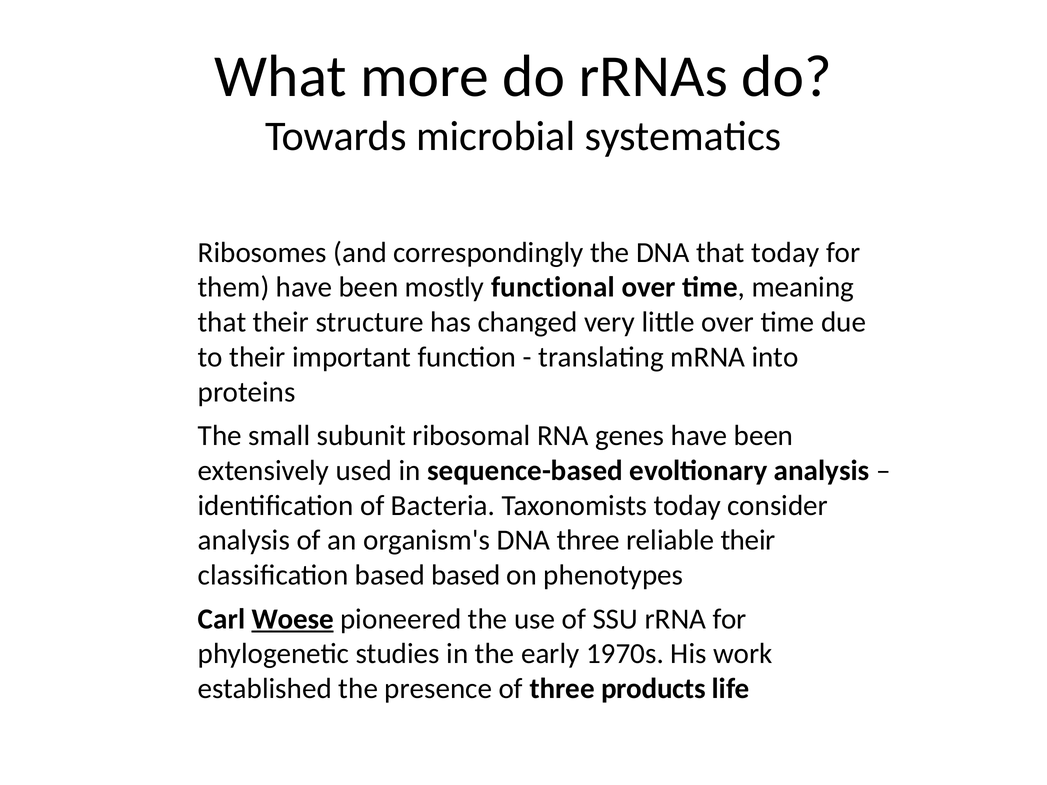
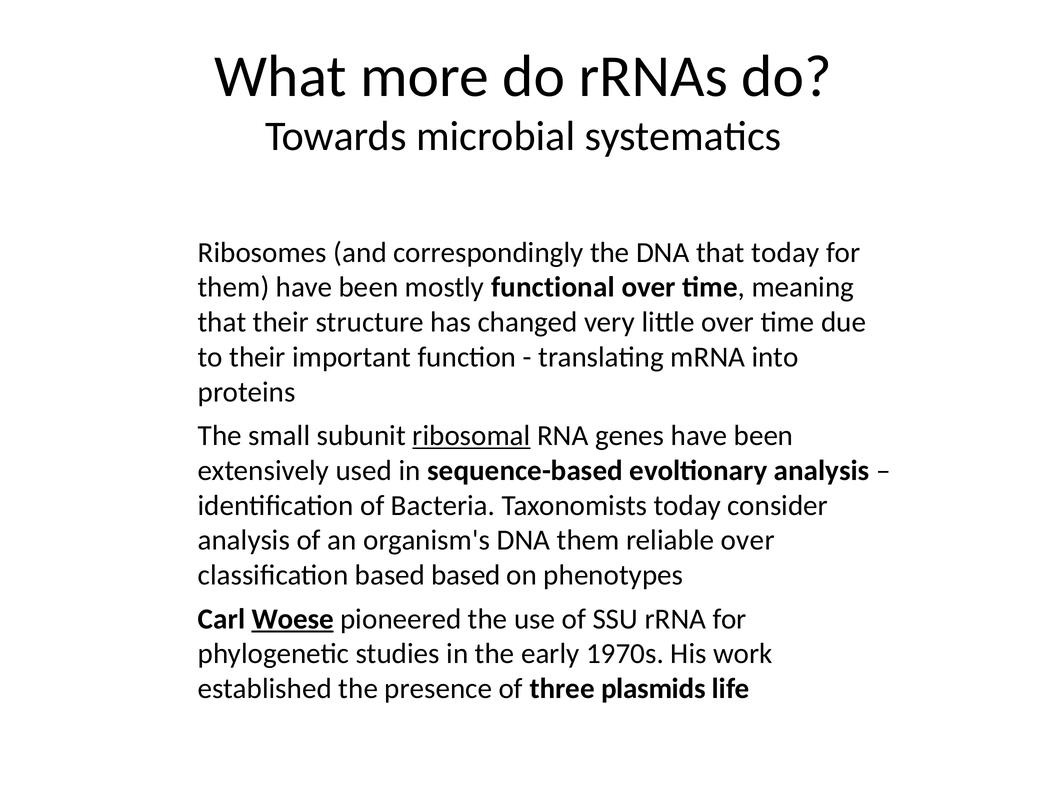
ribosomal underline: none -> present (471, 436)
DNA three: three -> them (588, 541)
reliable their: their -> over (748, 541)
products: products -> plasmids (653, 689)
